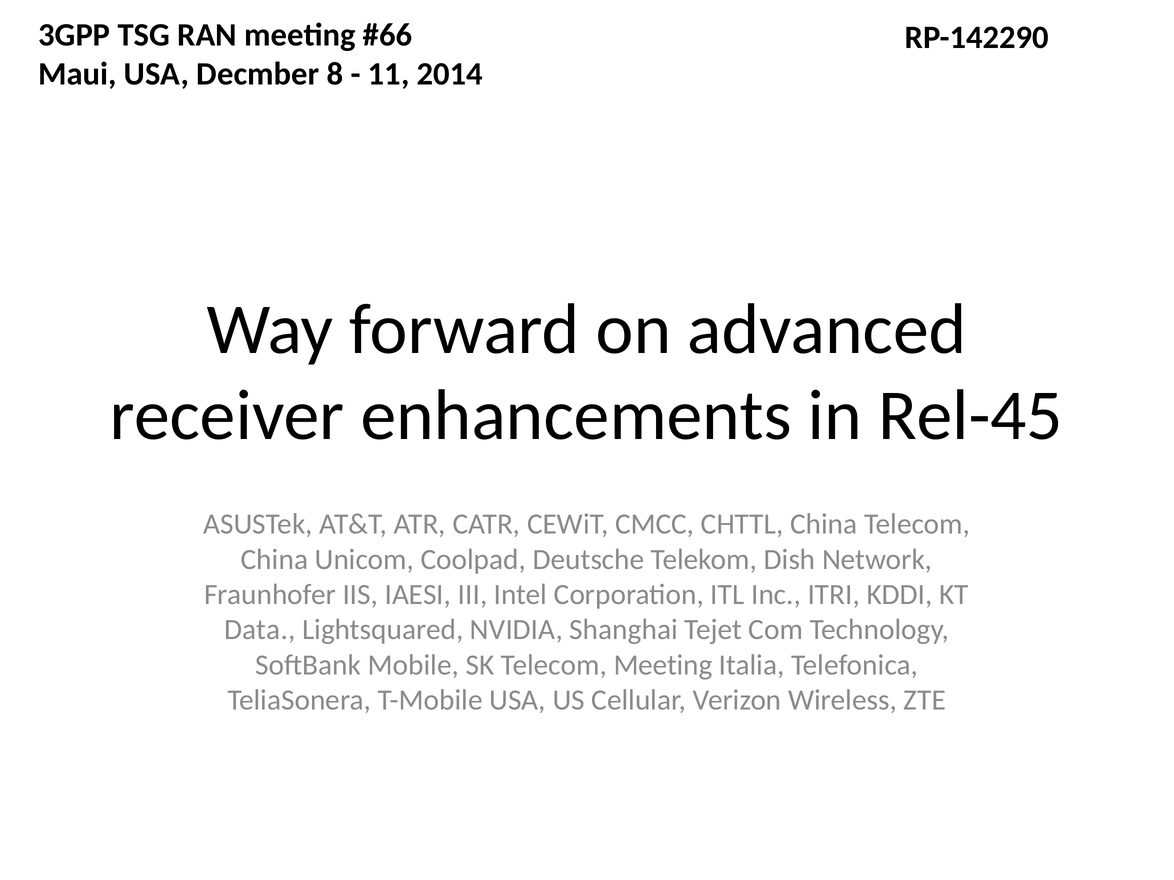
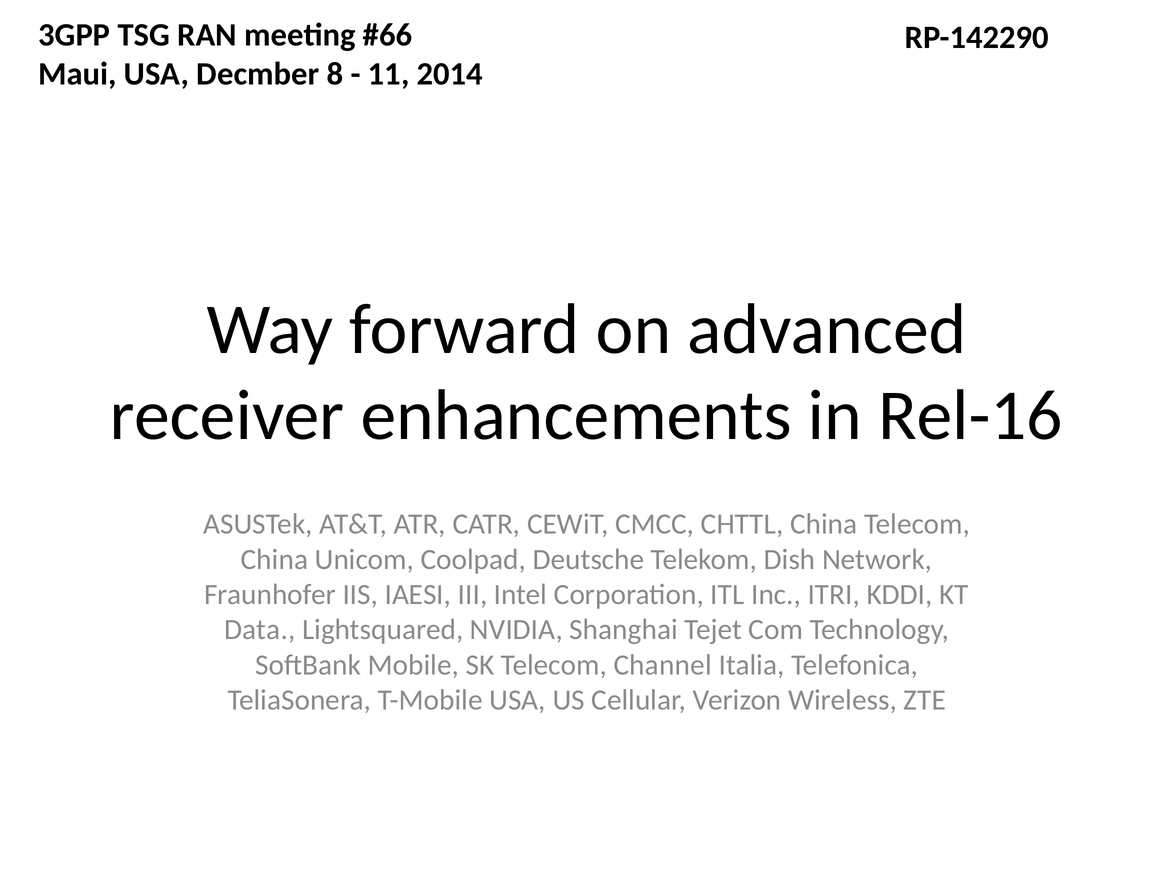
Rel-45: Rel-45 -> Rel-16 (970, 416)
Telecom Meeting: Meeting -> Channel (663, 665)
